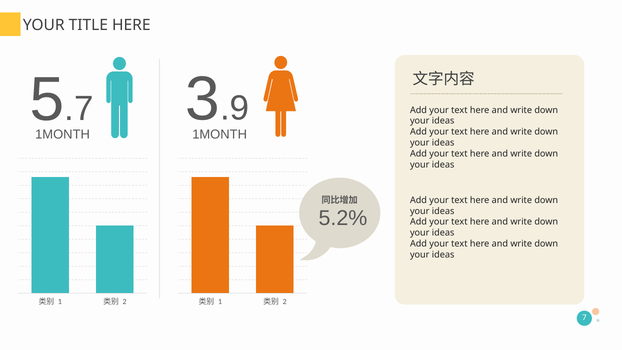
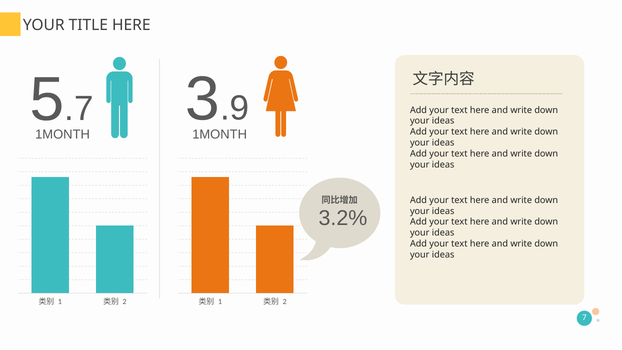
5.2%: 5.2% -> 3.2% (343, 218)
